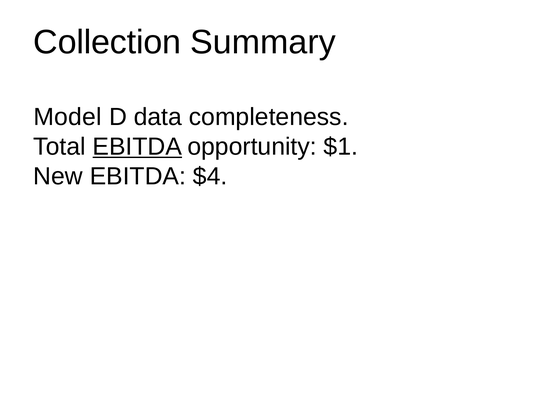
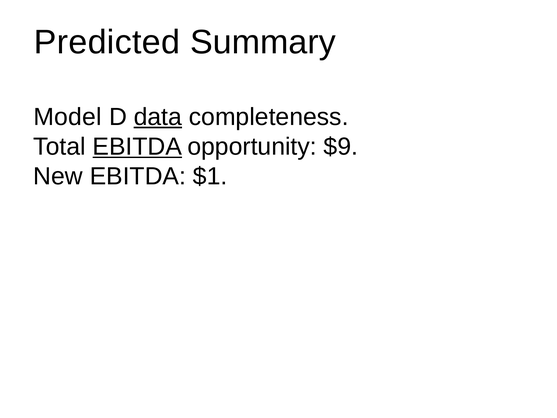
Collection: Collection -> Predicted (107, 42)
data underline: none -> present (158, 117)
$1: $1 -> $9 (341, 147)
$4: $4 -> $1 (210, 176)
